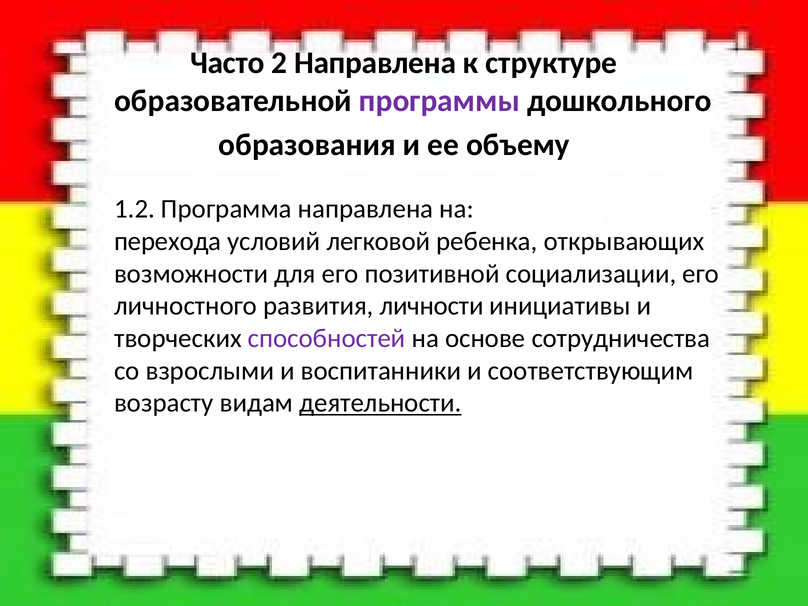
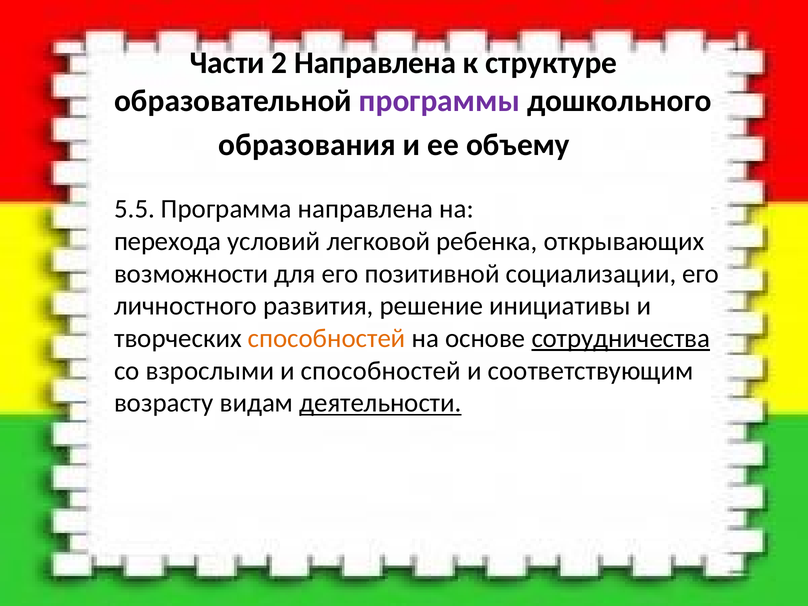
Часто: Часто -> Части (227, 63)
1.2: 1.2 -> 5.5 (135, 209)
личности: личности -> решение (431, 306)
способностей colour: purple -> orange (327, 338)
сотрудничества underline: none -> present (621, 338)
и воспитанники: воспитанники -> способностей (381, 371)
